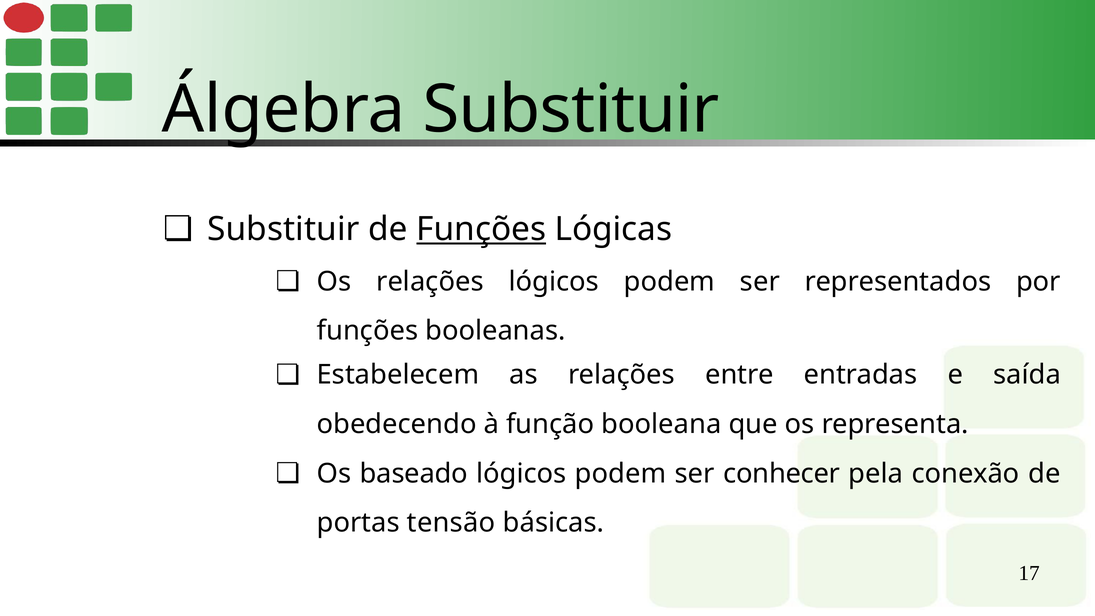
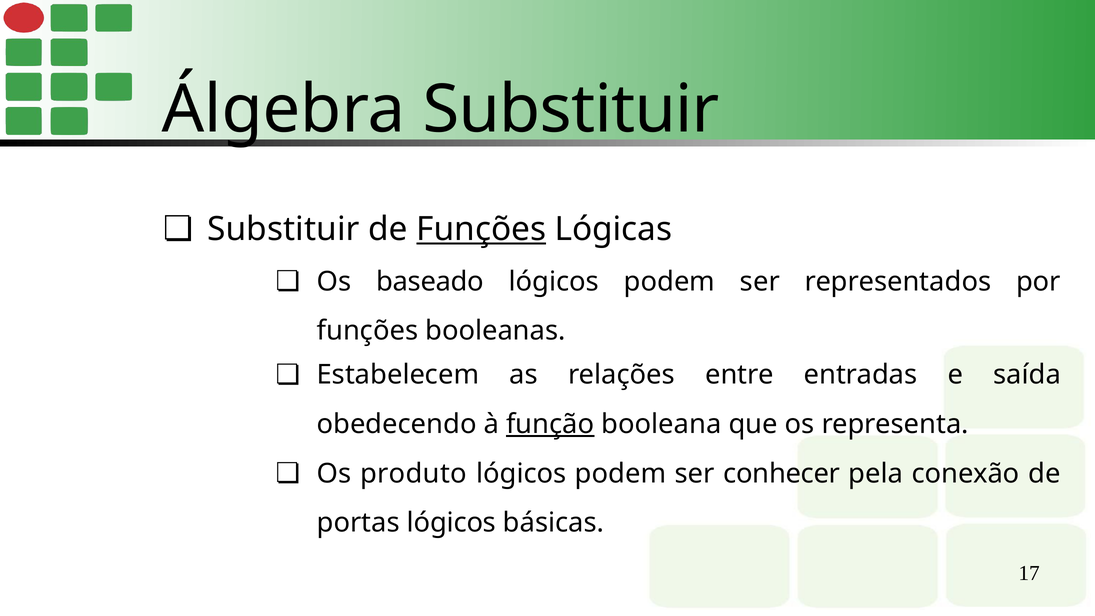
Os relações: relações -> baseado (430, 282)
função underline: none -> present (550, 424)
baseado: baseado -> produto (414, 473)
portas tensão: tensão -> lógicos (451, 523)
